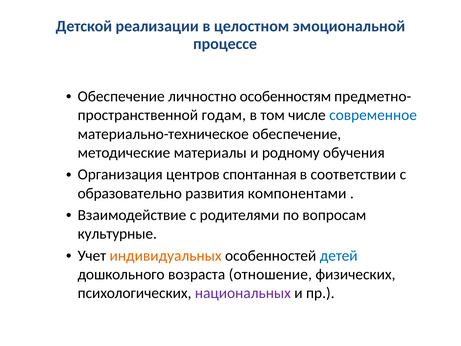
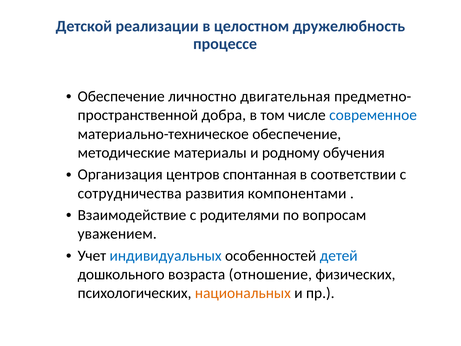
эмоциональной: эмоциональной -> дружелюбность (349, 26)
особенностям: особенностям -> двигательная (285, 96)
годам: годам -> добра (224, 115)
образовательно: образовательно -> сотрудничества (130, 193)
культурные: культурные -> уважением (117, 234)
индивидуальных colour: orange -> blue (166, 256)
национальных colour: purple -> orange (243, 293)
